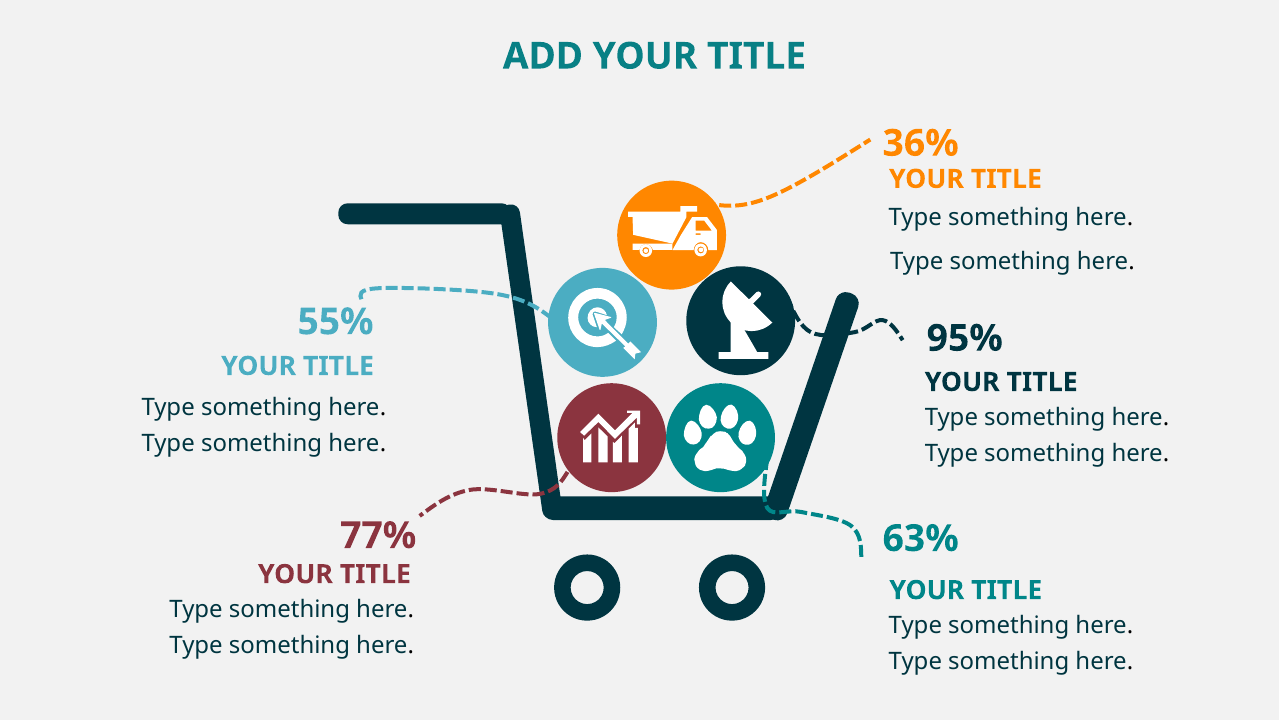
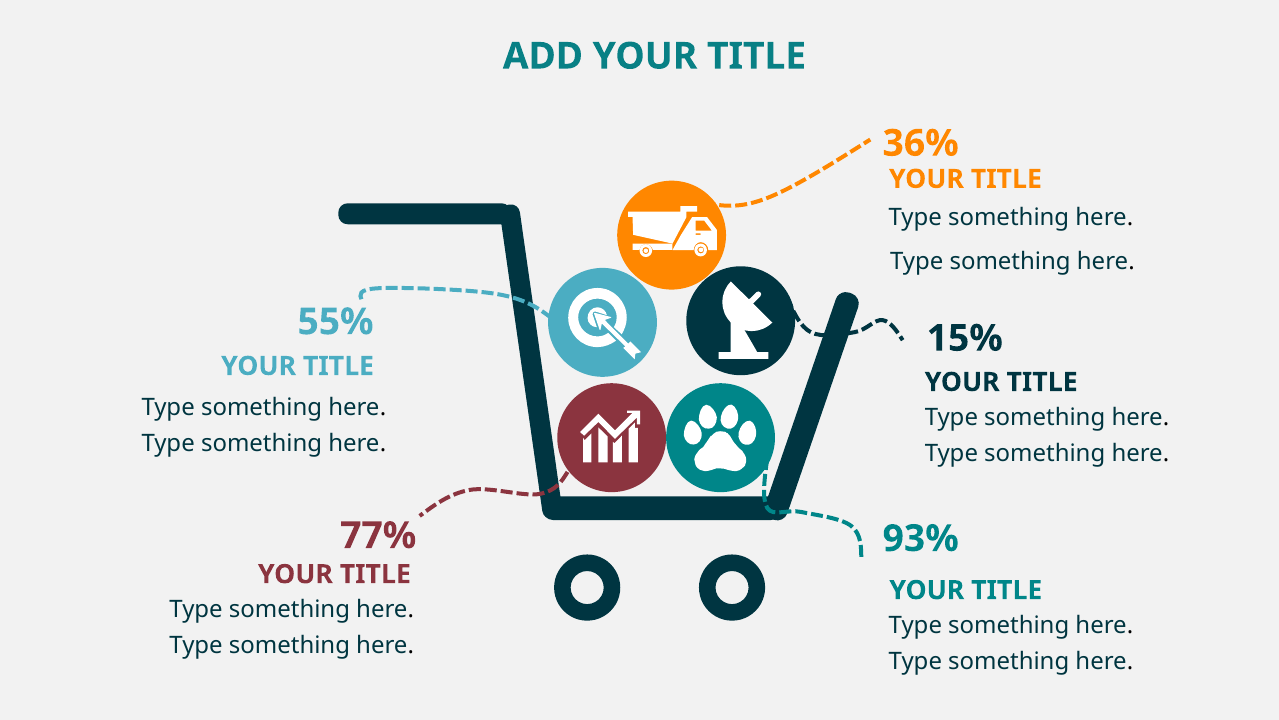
95%: 95% -> 15% (965, 338)
63%: 63% -> 93% (921, 538)
